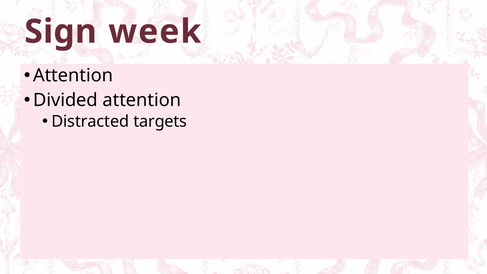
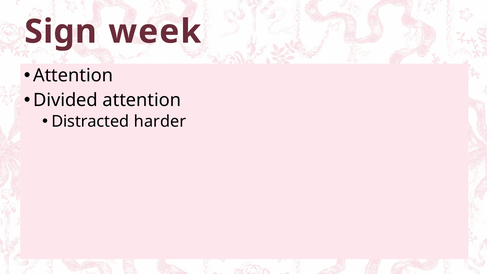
targets: targets -> harder (160, 121)
